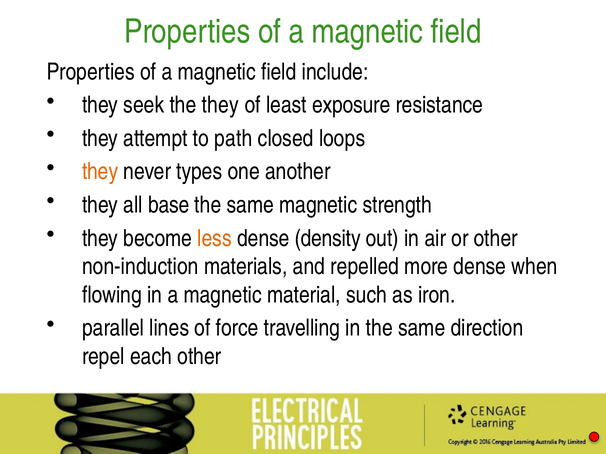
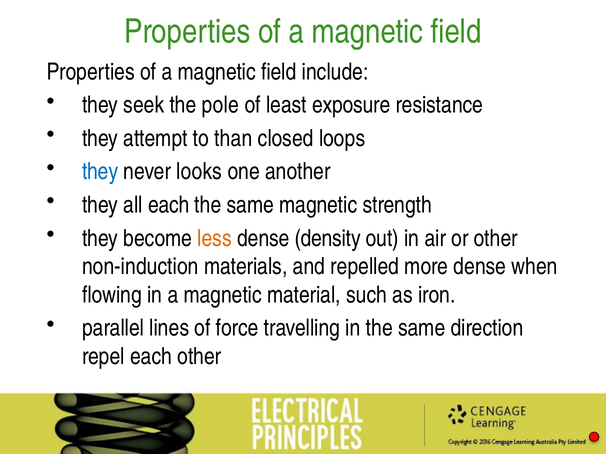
the they: they -> pole (220, 105)
path: path -> than (233, 139)
they colour: orange -> blue (100, 172)
types: types -> looks (199, 172)
all base: base -> each (169, 205)
